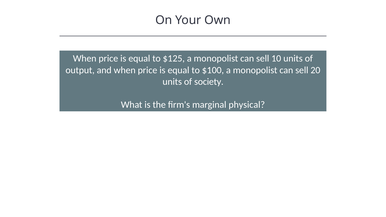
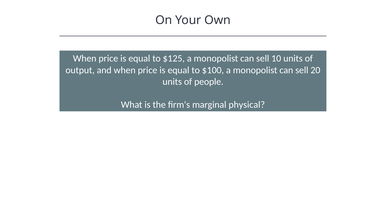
society: society -> people (209, 82)
